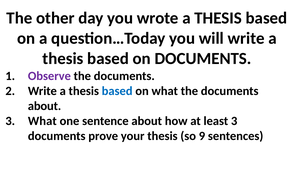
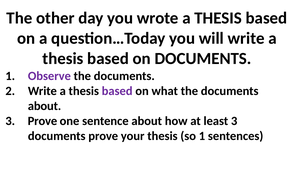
based colour: blue -> purple (117, 91)
3 What: What -> Prove (42, 121)
so 9: 9 -> 1 (202, 136)
